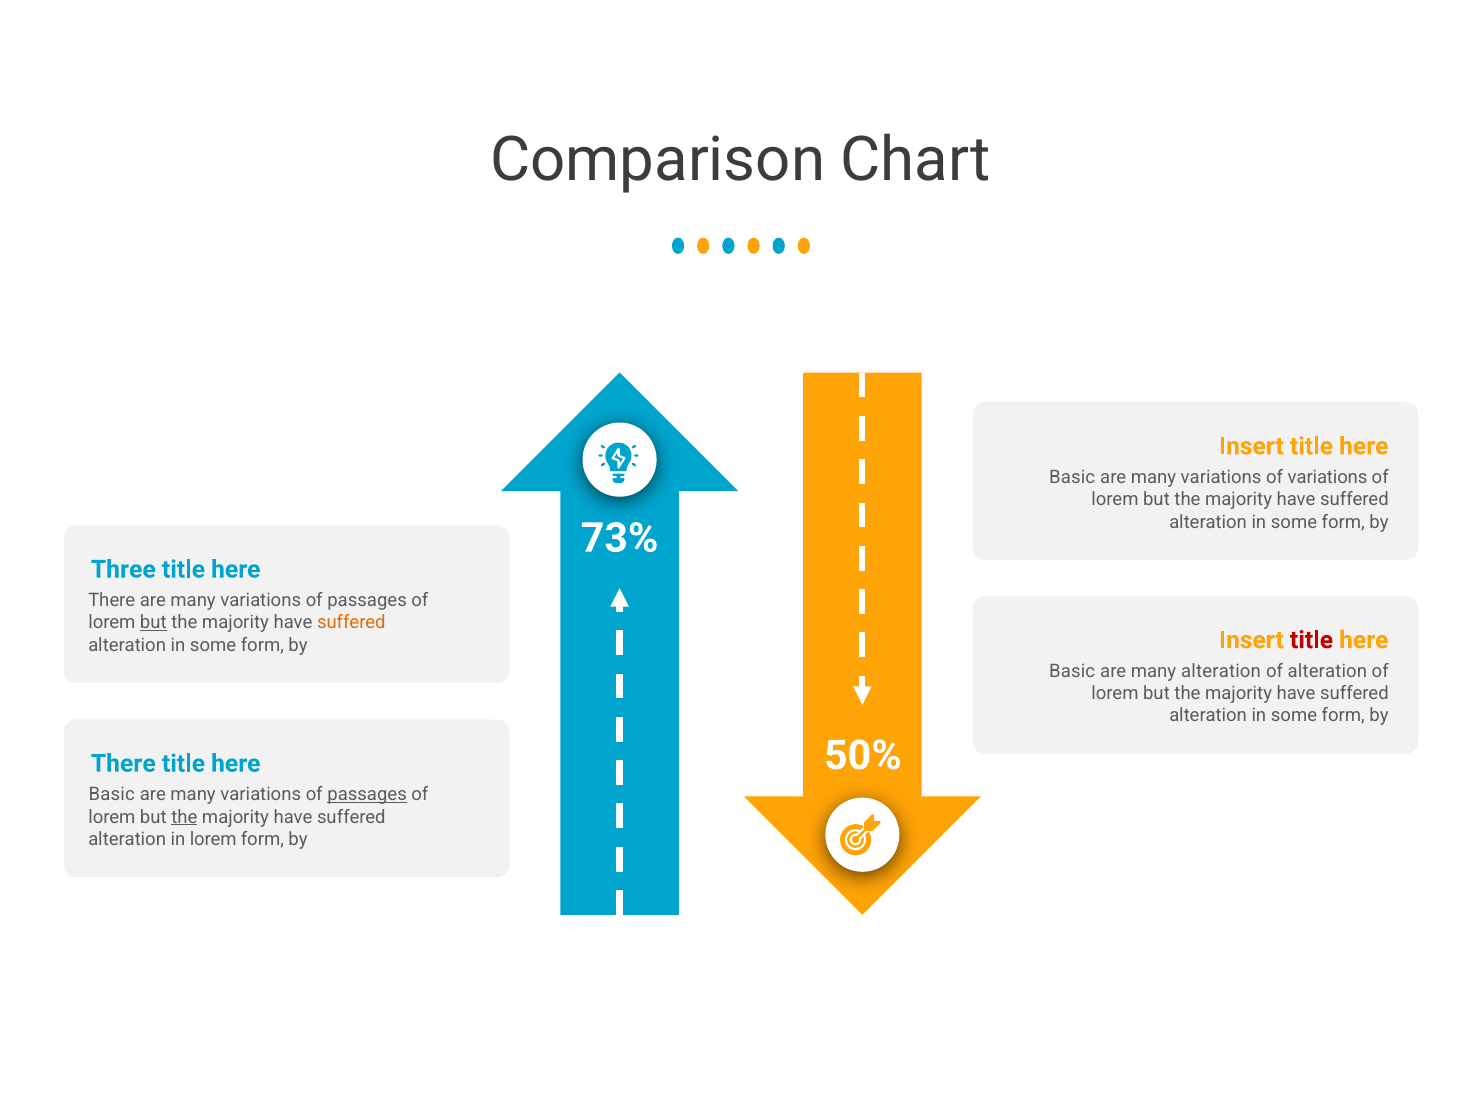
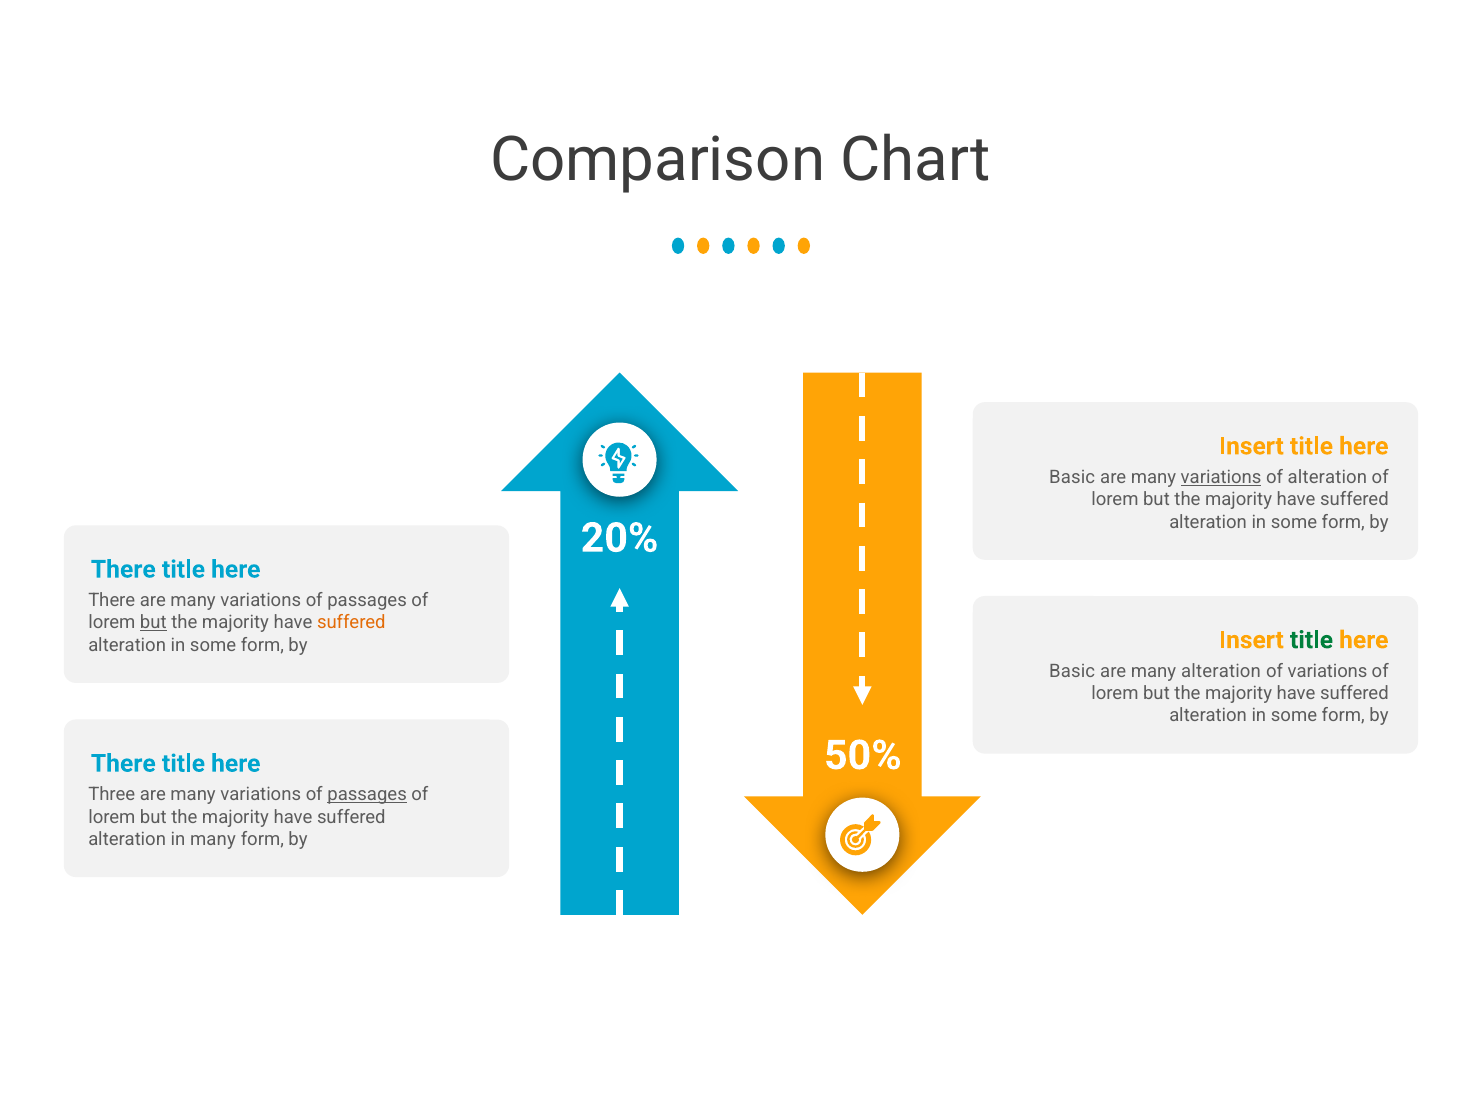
variations underline: none -> present (1221, 477)
of variations: variations -> alteration (1327, 477)
73%: 73% -> 20% (620, 538)
Three: Three -> There (123, 569)
title colour: red -> green (1312, 640)
of alteration: alteration -> variations (1328, 671)
Basic: Basic -> Three (112, 794)
the underline: present -> none (184, 817)
in lorem: lorem -> many (213, 839)
